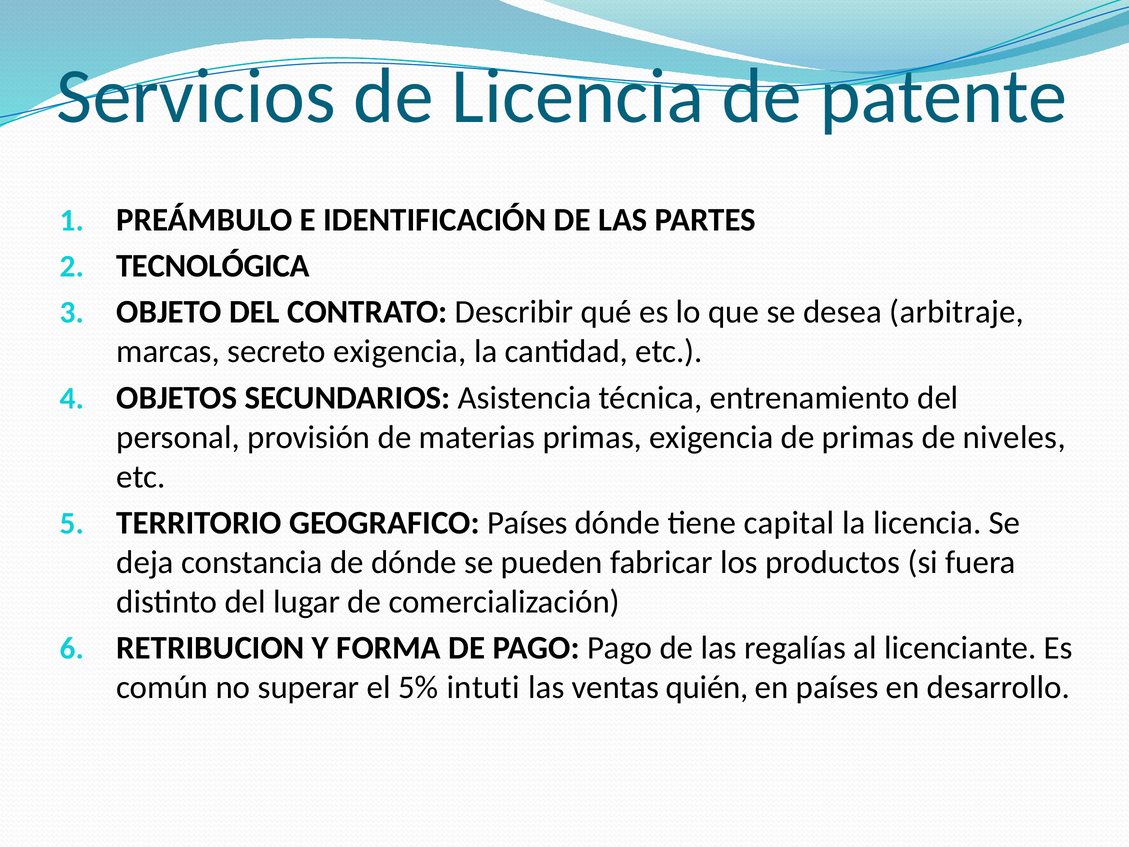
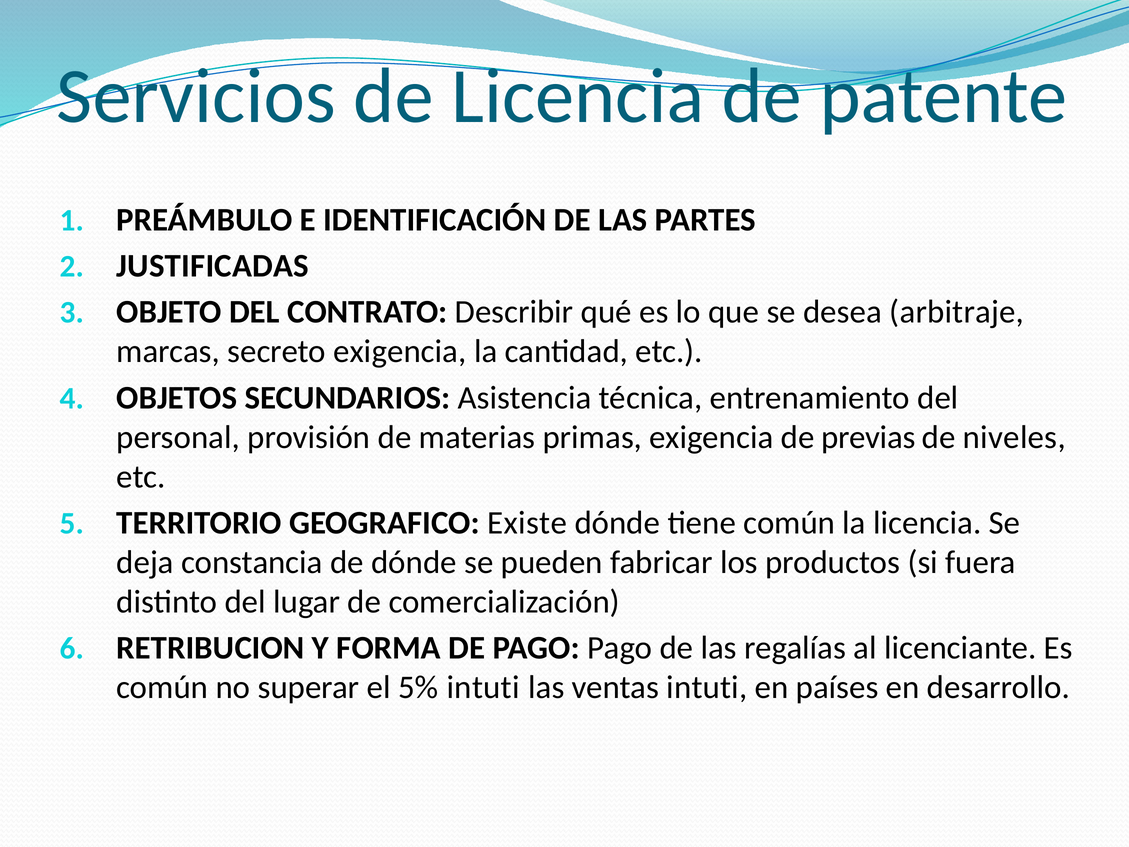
TECNOLÓGICA: TECNOLÓGICA -> JUSTIFICADAS (213, 266)
de primas: primas -> previas (868, 437)
GEOGRAFICO Países: Países -> Existe (527, 523)
tiene capital: capital -> común (789, 523)
ventas quién: quién -> intuti (707, 687)
